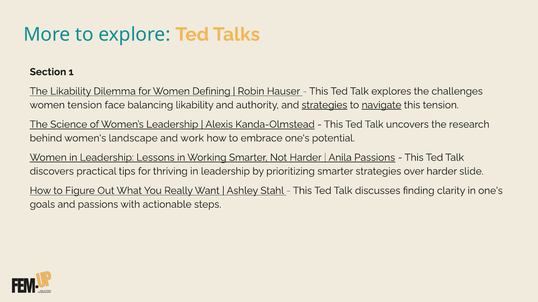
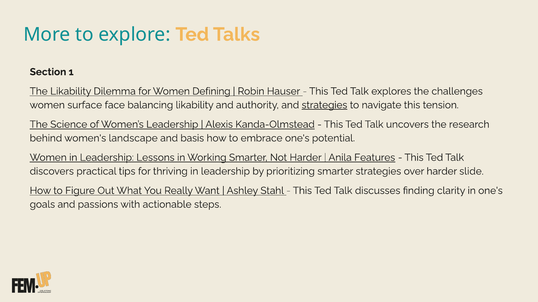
women tension: tension -> surface (85, 105)
navigate underline: present -> none (382, 105)
work: work -> basis (192, 138)
Anila Passions: Passions -> Features (375, 158)
